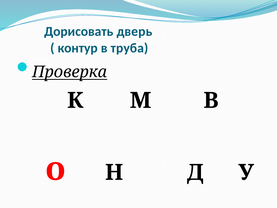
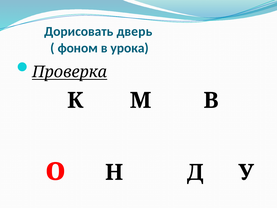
контур: контур -> фоном (78, 48)
труба: труба -> урока (130, 48)
